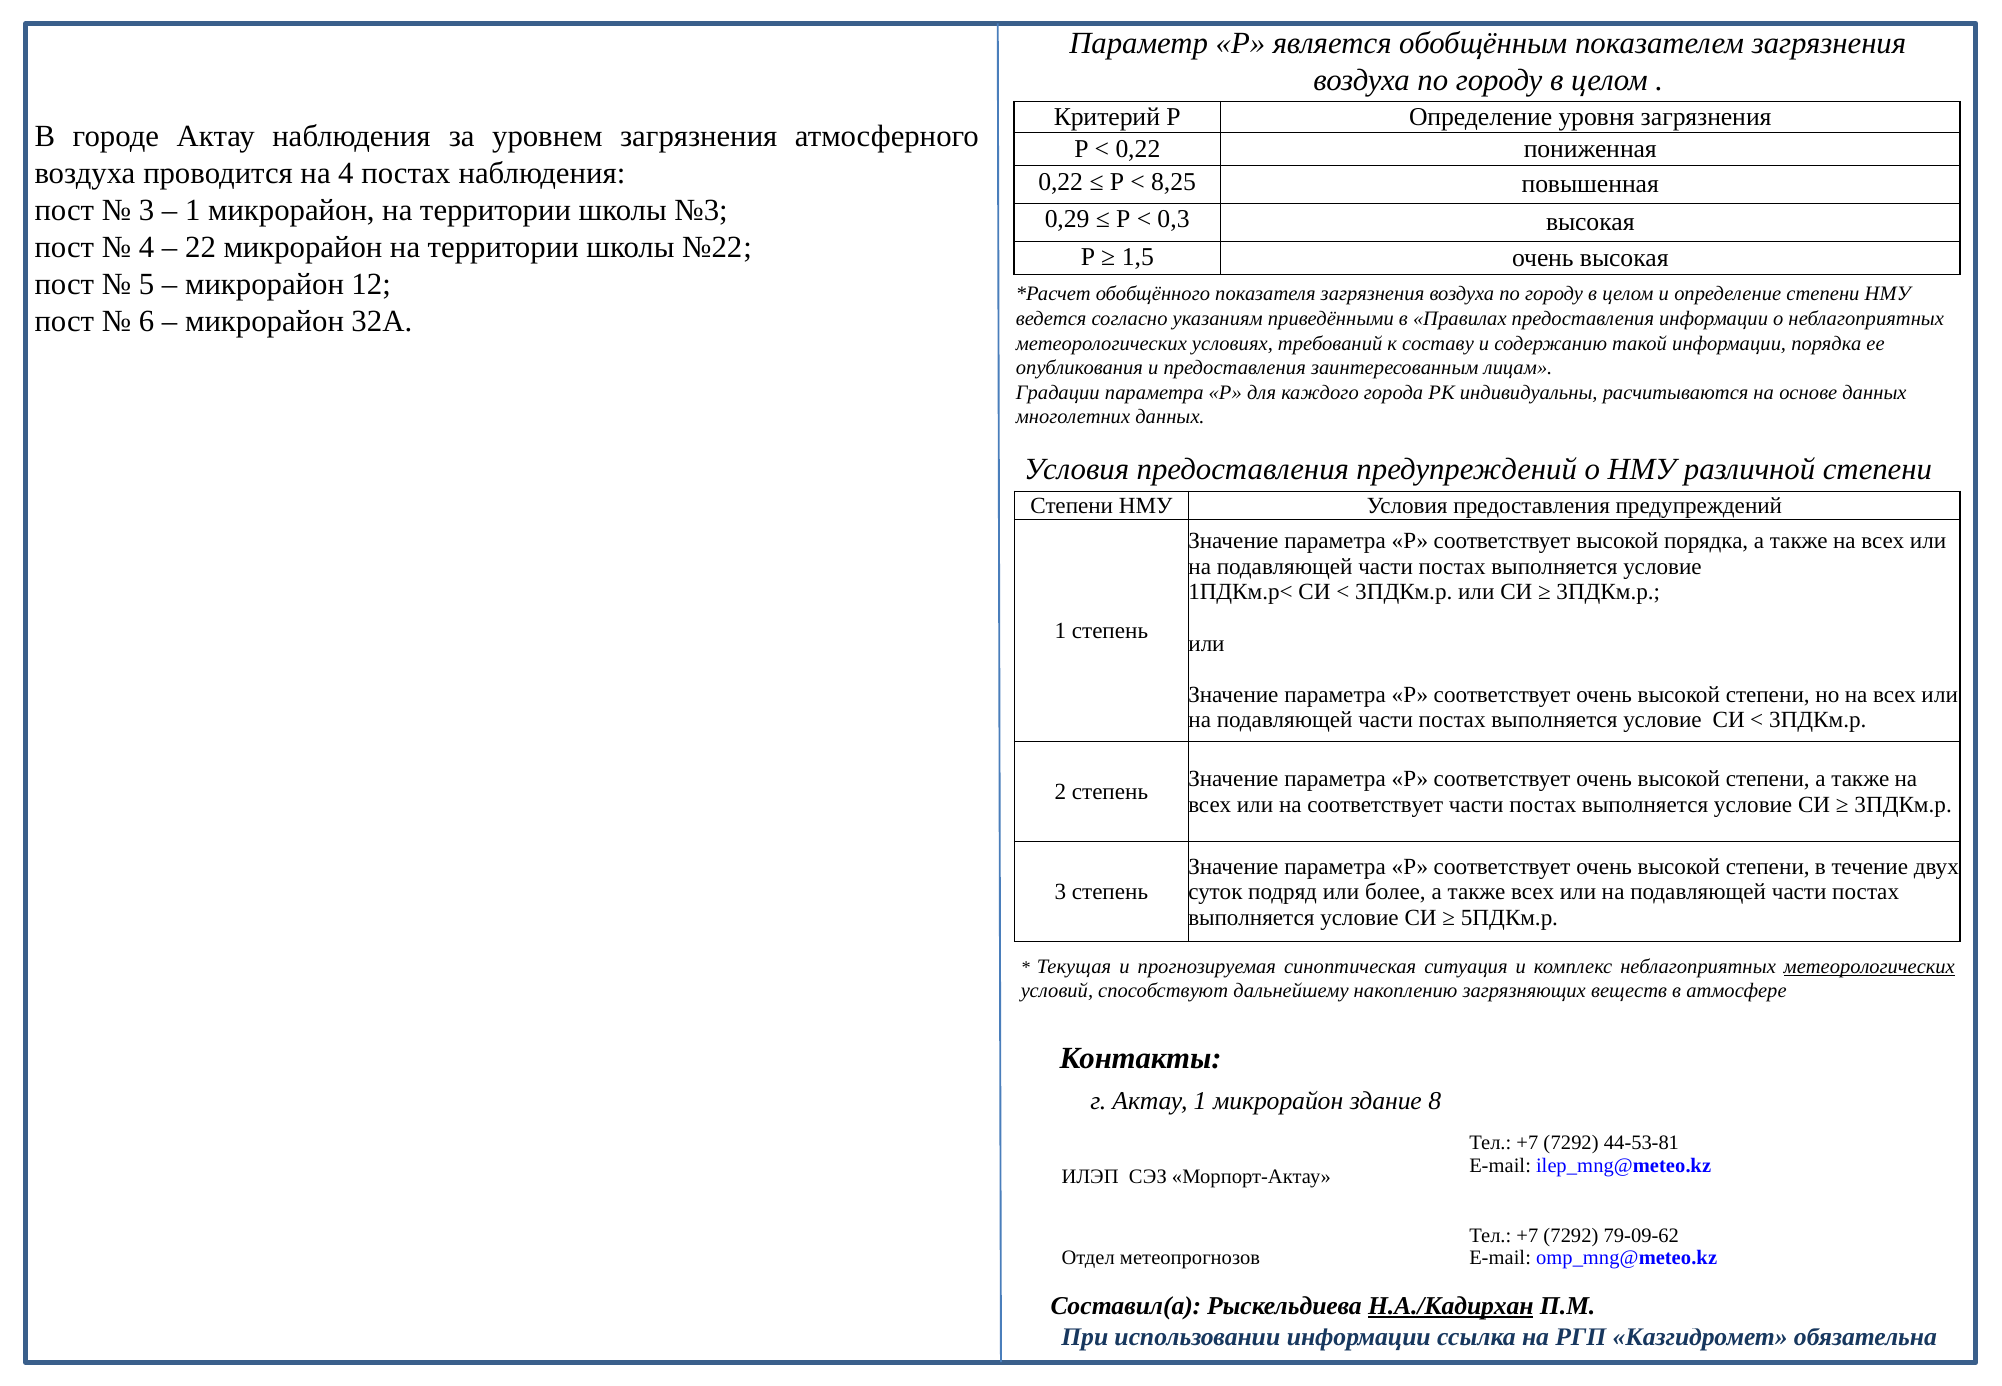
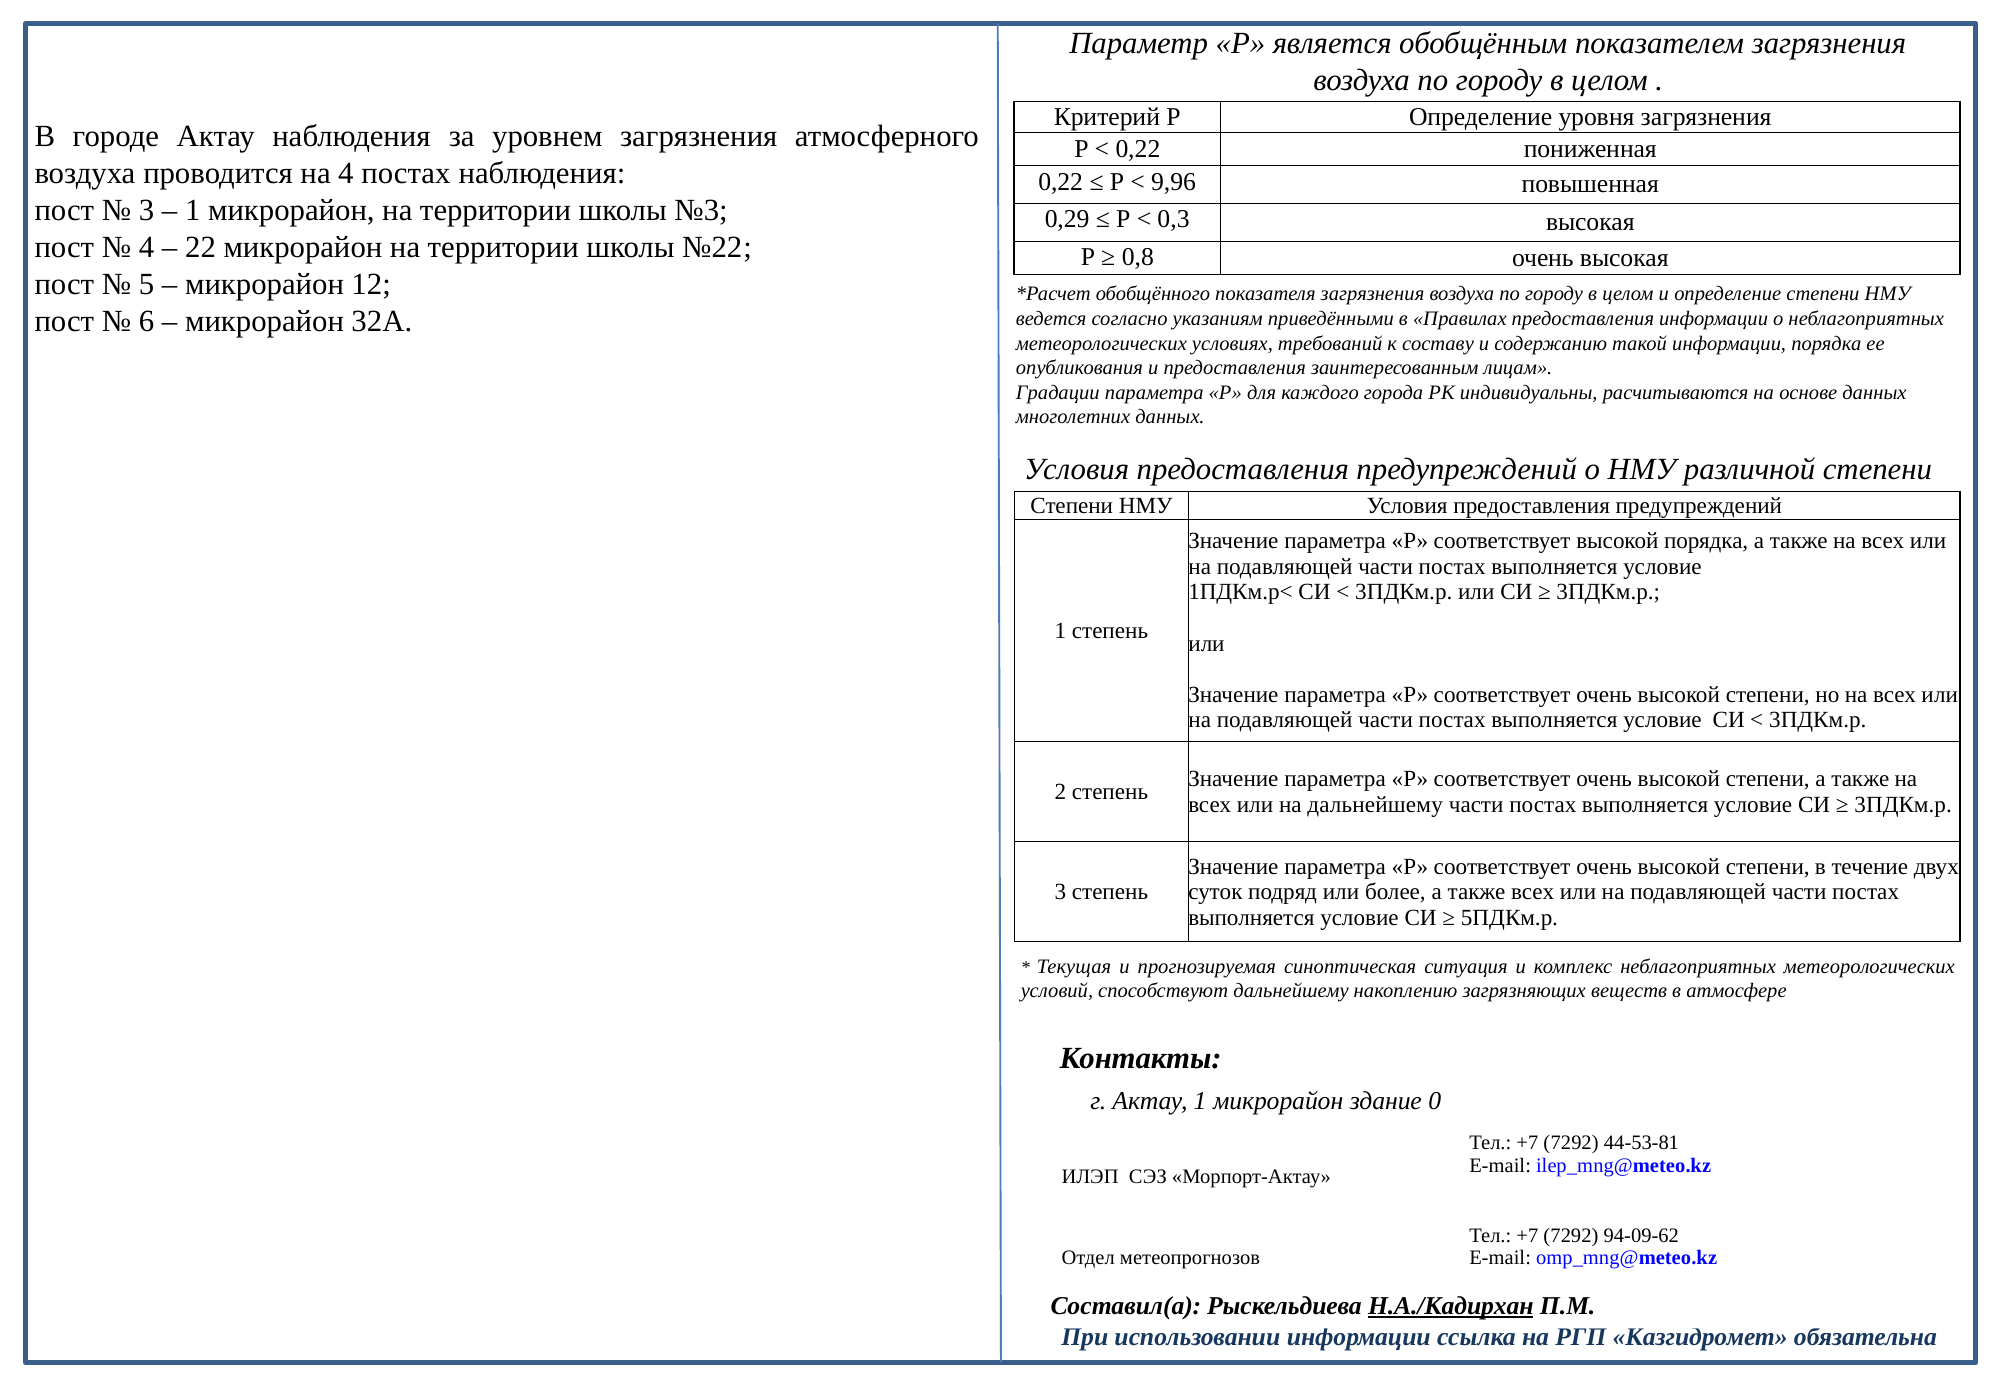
8,25: 8,25 -> 9,96 (1173, 182)
1,5: 1,5 -> 0,8 (1138, 257)
на соответствует: соответствует -> дальнейшему (1375, 805)
метеорологических underline: present -> none (1869, 966)
8: 8 -> 0 (1435, 1101)
79-09-62: 79-09-62 -> 94-09-62 (1641, 1235)
